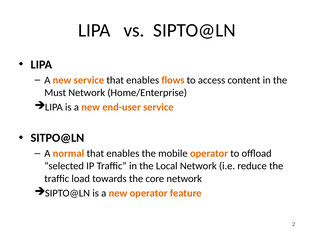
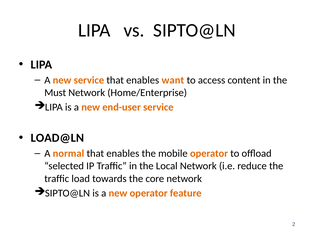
flows: flows -> want (173, 80)
SITPO@LN: SITPO@LN -> LOAD@LN (57, 138)
